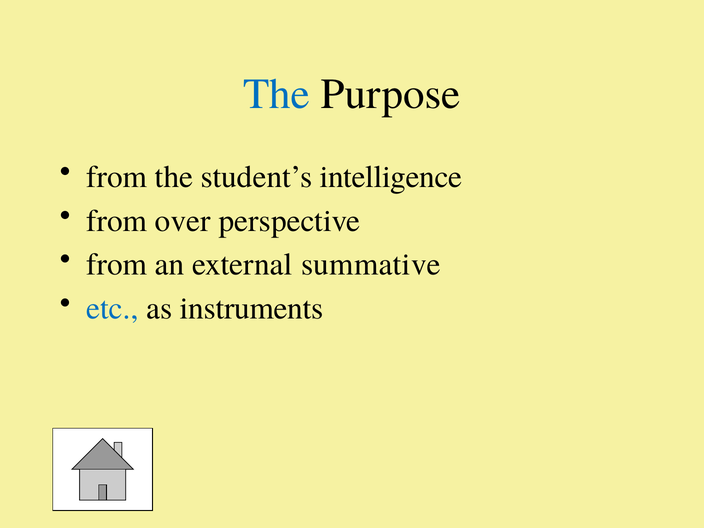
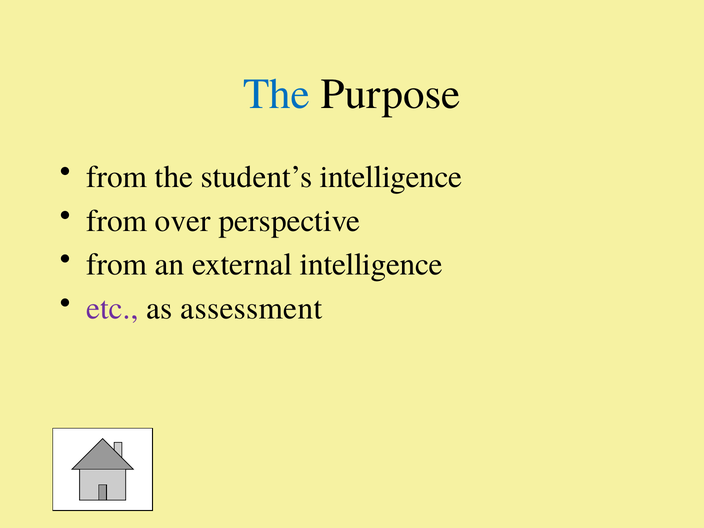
external summative: summative -> intelligence (371, 265)
etc colour: blue -> purple (112, 308)
instruments: instruments -> assessment (251, 308)
